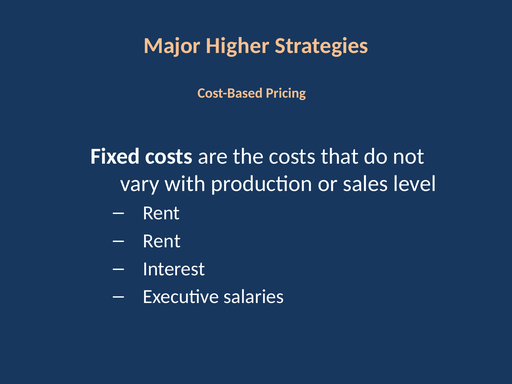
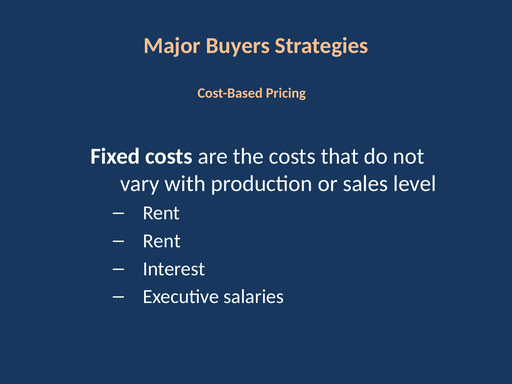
Higher: Higher -> Buyers (238, 46)
